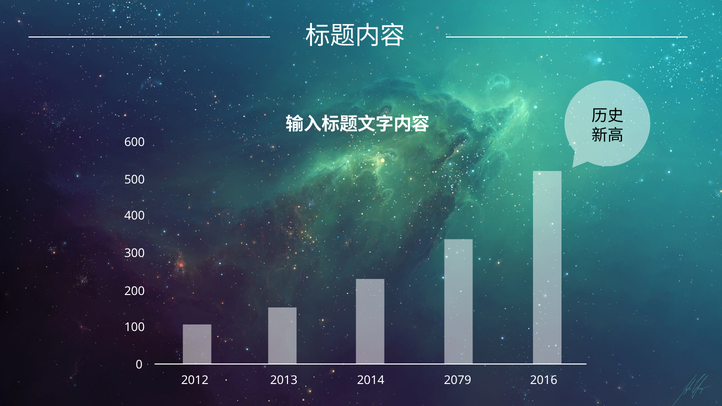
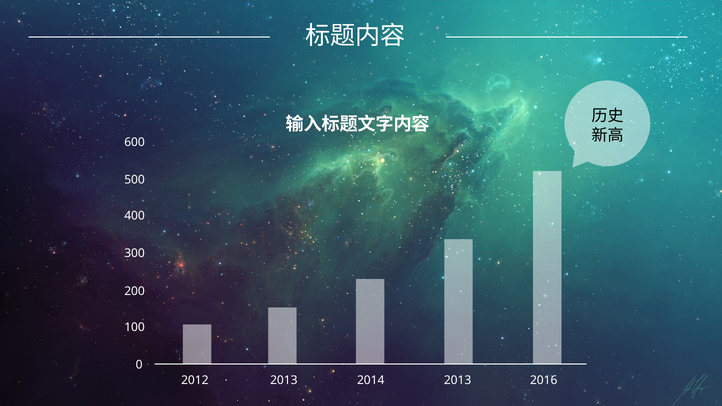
2014 2079: 2079 -> 2013 (458, 380)
